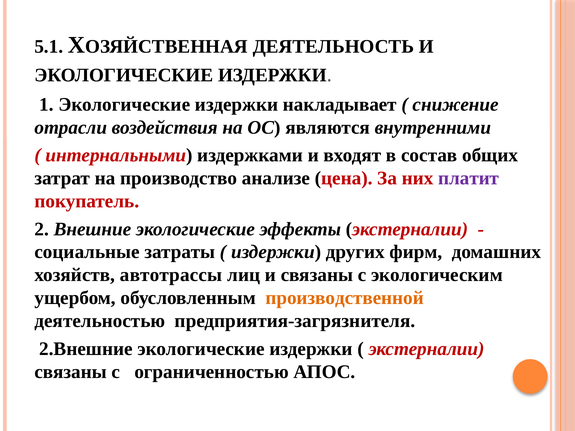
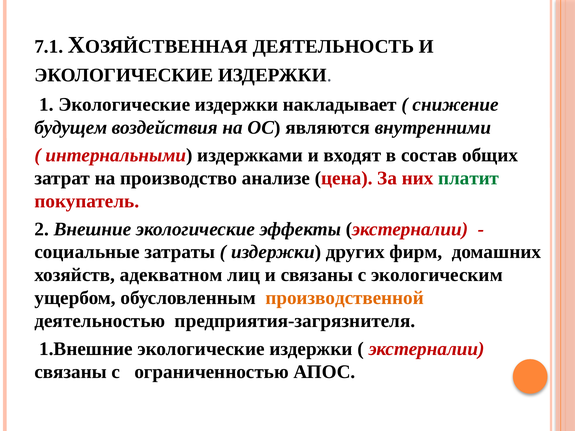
5.1: 5.1 -> 7.1 (49, 46)
отрасли: отрасли -> будущем (71, 128)
платит colour: purple -> green (469, 178)
автотрассы: автотрассы -> адекватном (171, 275)
2.Внешние: 2.Внешние -> 1.Внешние (86, 349)
